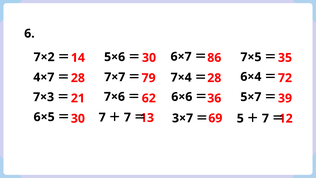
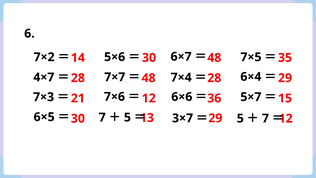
30 86: 86 -> 48 (214, 58)
28 79: 79 -> 48 (149, 78)
28 72: 72 -> 29 (285, 78)
21 62: 62 -> 12 (149, 98)
39: 39 -> 15 (285, 98)
7: 7 -> 5 (127, 117)
69: 69 -> 29 (215, 118)
